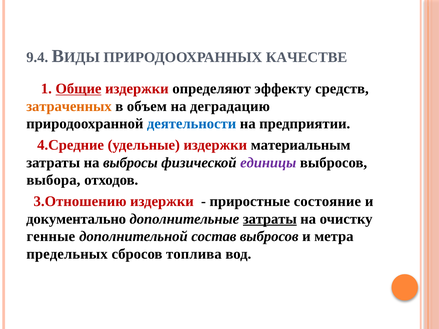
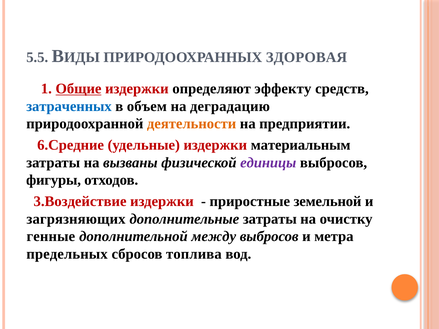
9.4: 9.4 -> 5.5 (37, 57)
КАЧЕСТВЕ: КАЧЕСТВЕ -> ЗДОРОВАЯ (306, 57)
затраченных colour: orange -> blue (69, 106)
деятельности colour: blue -> orange (192, 124)
4.Средние: 4.Средние -> 6.Средние (71, 145)
выбросы: выбросы -> вызваны (130, 163)
выбора: выбора -> фигуры (54, 180)
3.Отношению: 3.Отношению -> 3.Воздействие (80, 201)
состояние: состояние -> земельной (328, 201)
документально: документально -> загрязняющих (76, 219)
затраты underline: present -> none (270, 219)
состав: состав -> между (214, 237)
